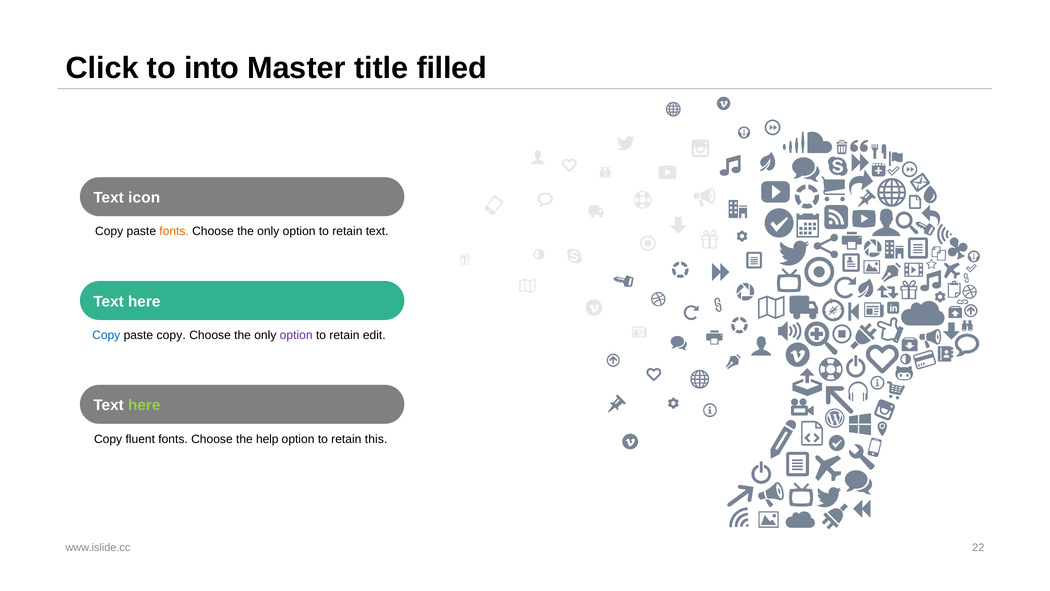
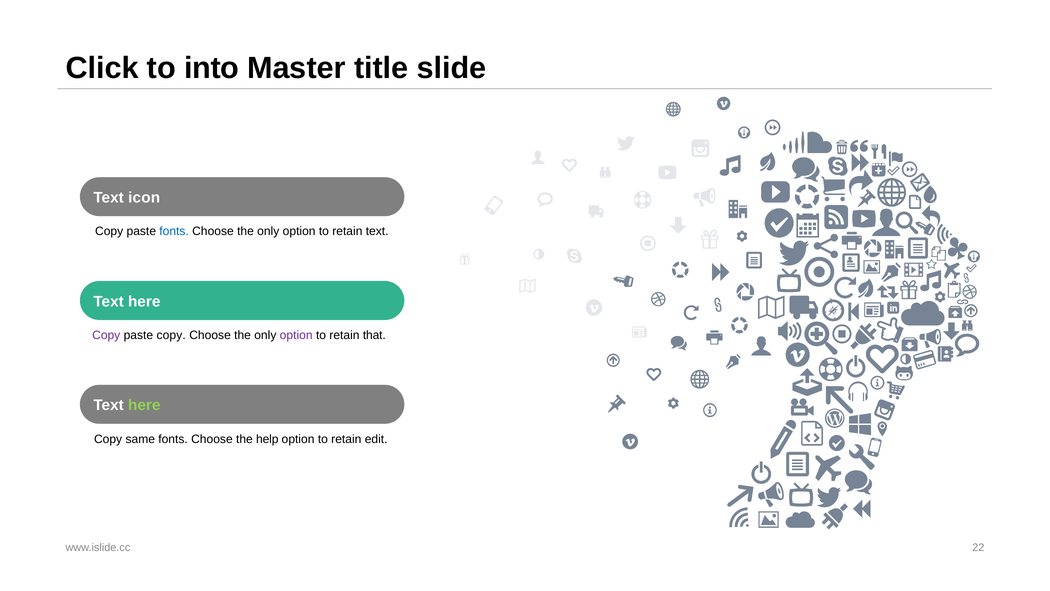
filled: filled -> slide (452, 68)
fonts colour: orange -> blue (174, 231)
Copy colour: blue -> purple (106, 335)
edit: edit -> that (374, 335)
fluent: fluent -> same (140, 439)
this: this -> edit (376, 439)
